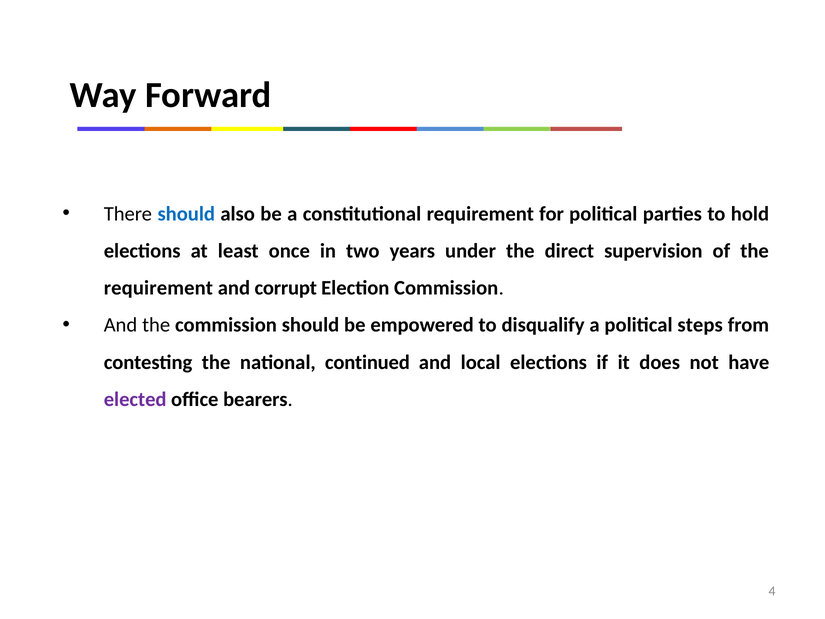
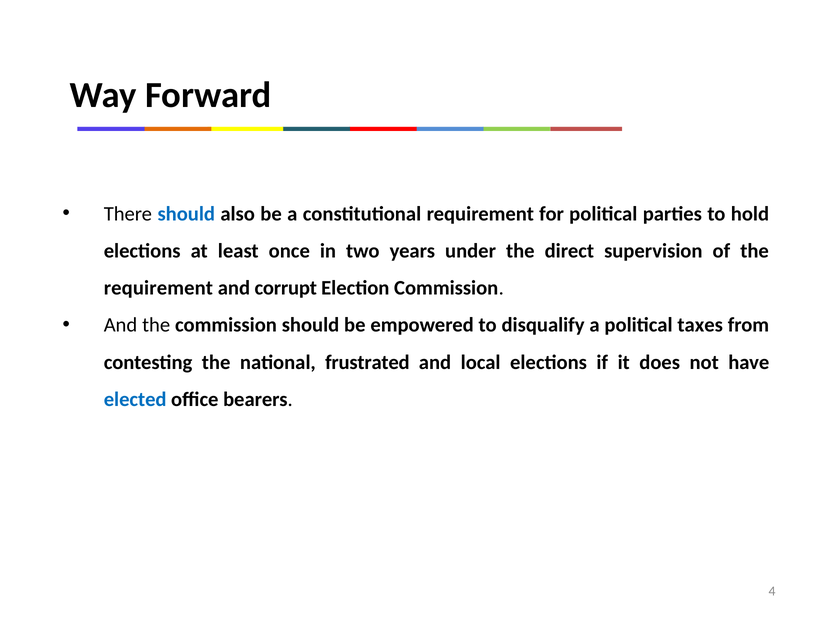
steps: steps -> taxes (700, 325)
continued: continued -> frustrated (367, 362)
elected colour: purple -> blue (135, 399)
